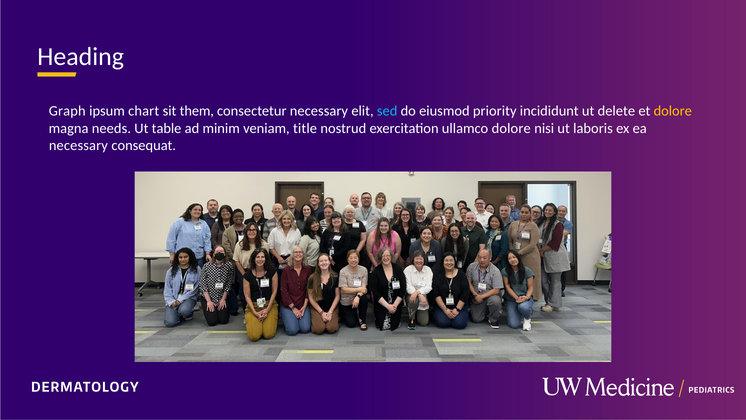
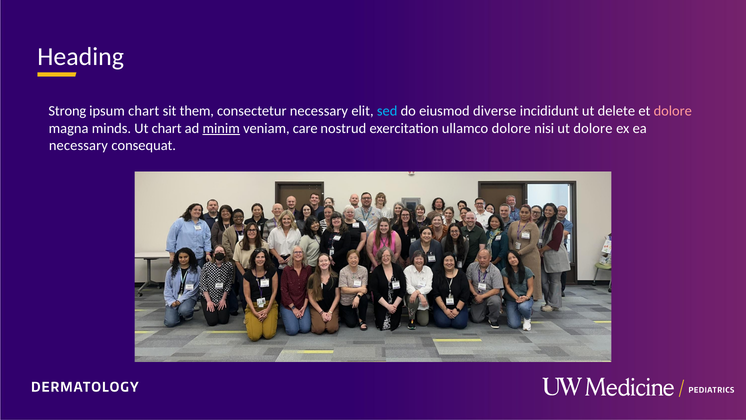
Graph: Graph -> Strong (67, 111)
priority: priority -> diverse (495, 111)
dolore colour: yellow -> pink (673, 111)
needs: needs -> minds (111, 128)
Ut table: table -> chart (167, 128)
minim underline: none -> present (221, 128)
title: title -> care (305, 128)
ut laboris: laboris -> dolore (593, 128)
